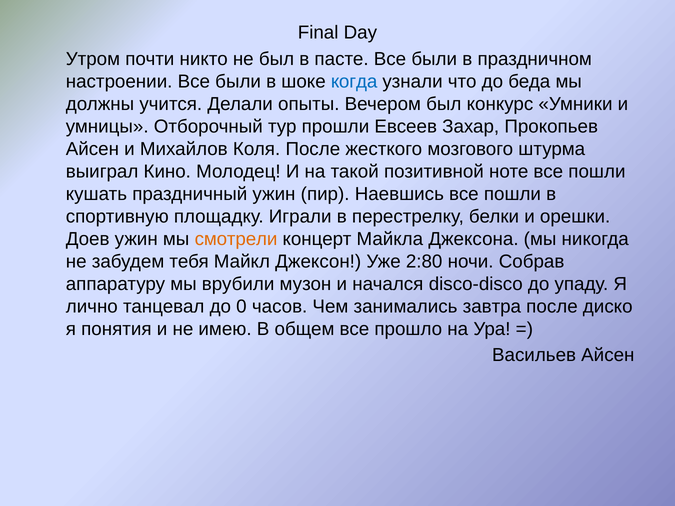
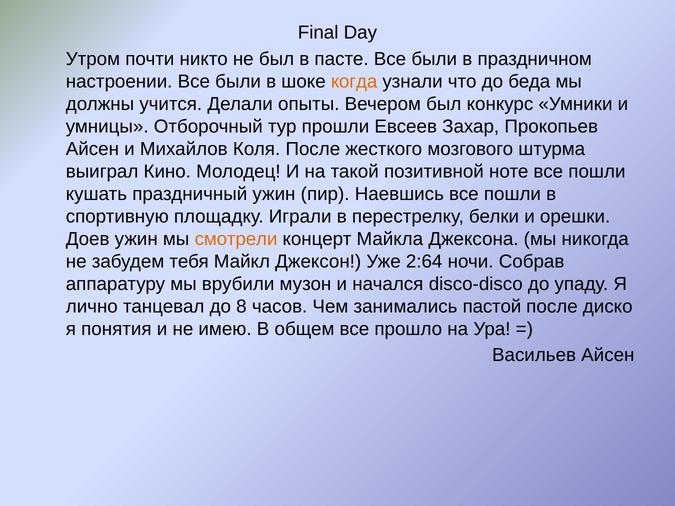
когда colour: blue -> orange (354, 82)
2:80: 2:80 -> 2:64 (424, 262)
0: 0 -> 8 (241, 307)
завтра: завтра -> пастой (492, 307)
